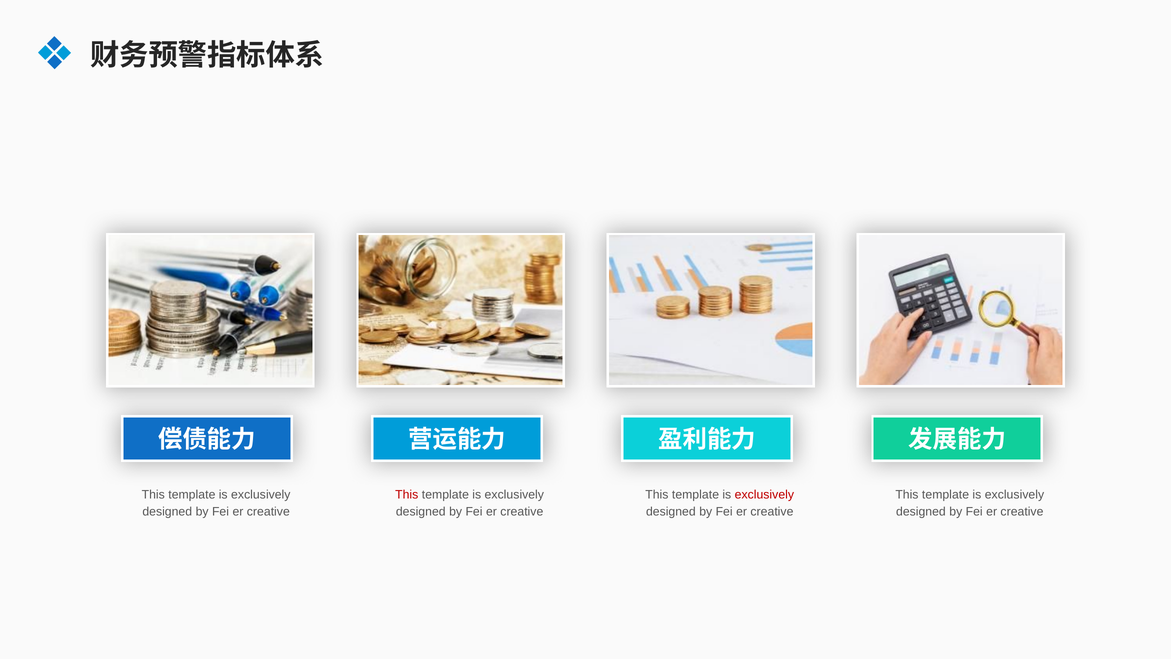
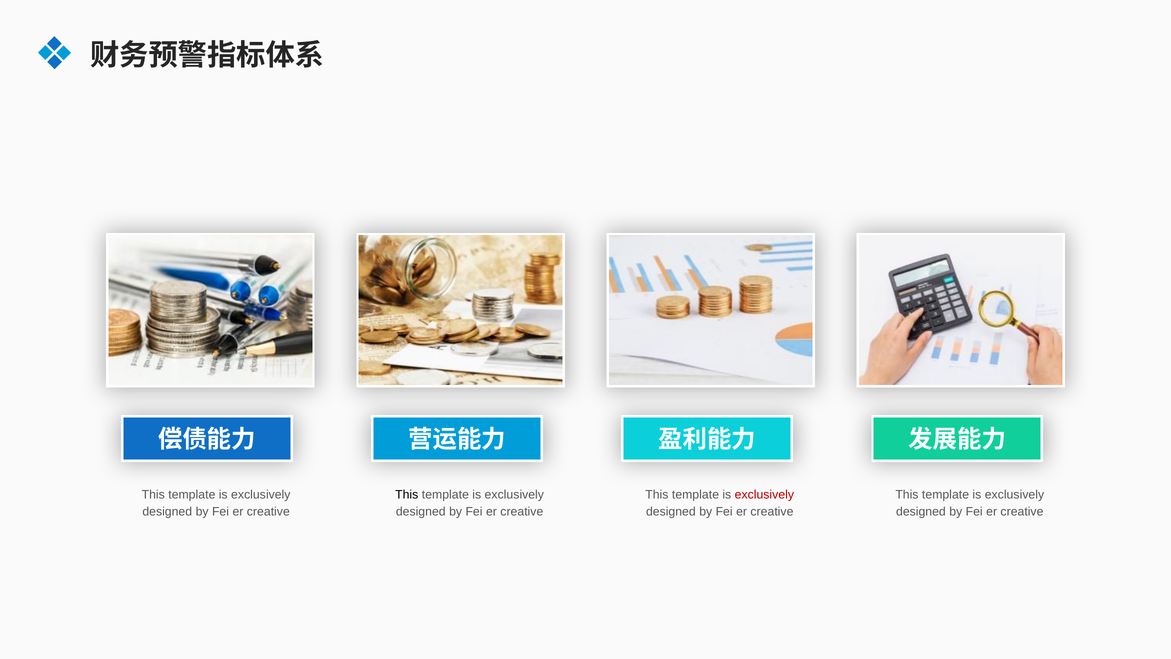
This colour: red -> black (407, 495)
